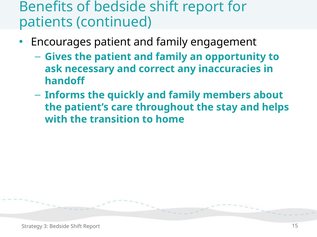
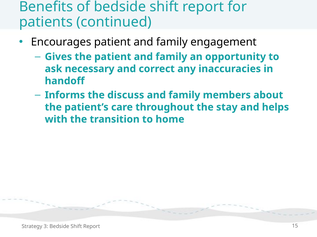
quickly: quickly -> discuss (126, 95)
